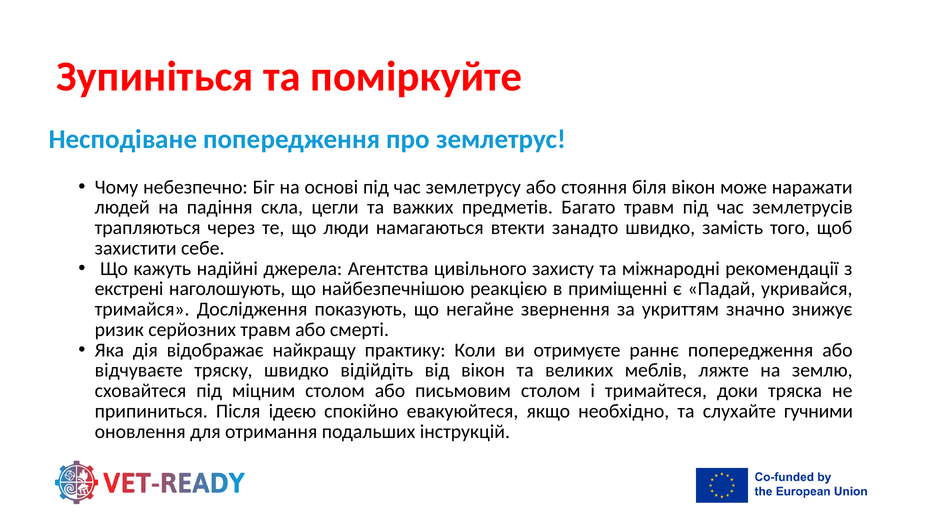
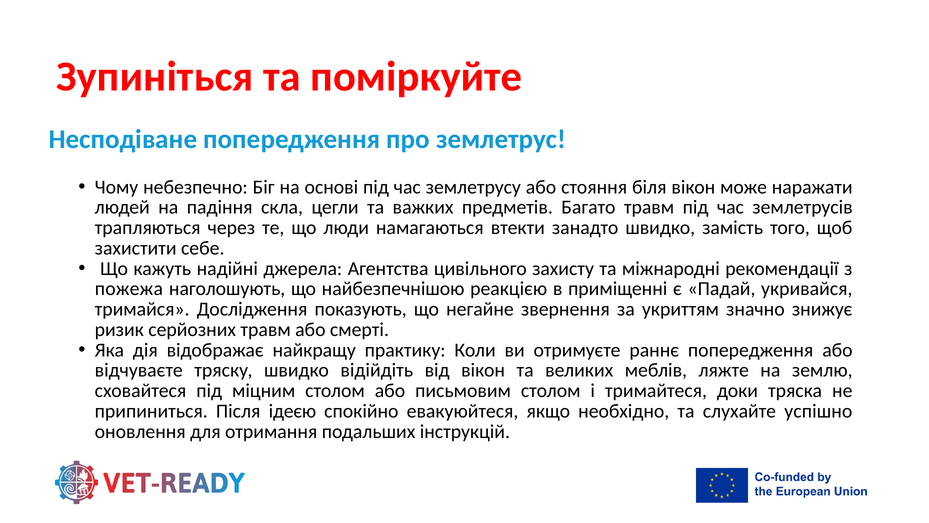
екстрені: екстрені -> пожежа (129, 289)
гучними: гучними -> успішно (818, 411)
